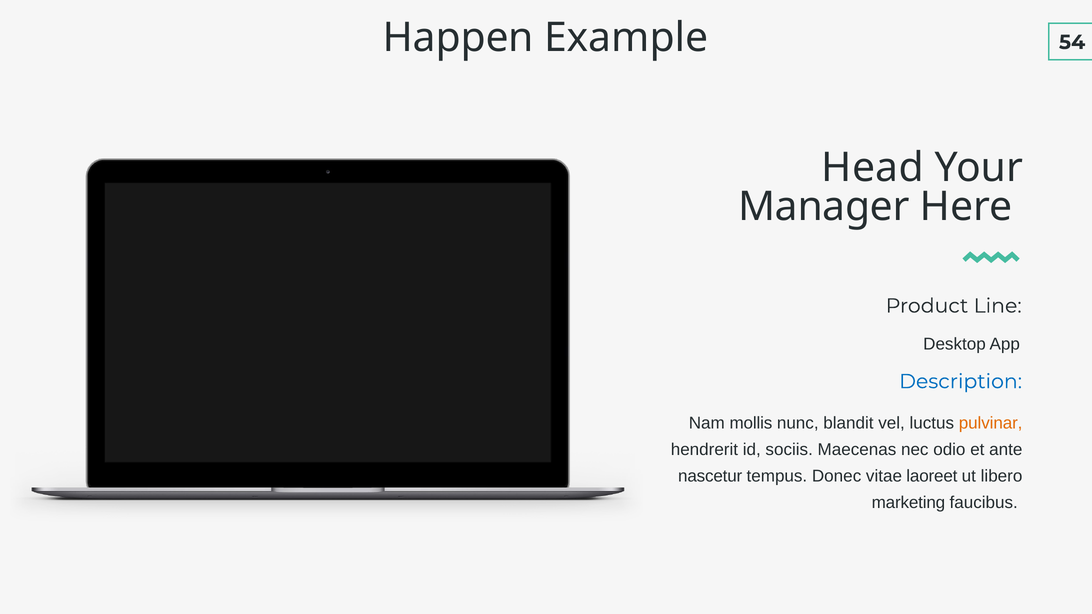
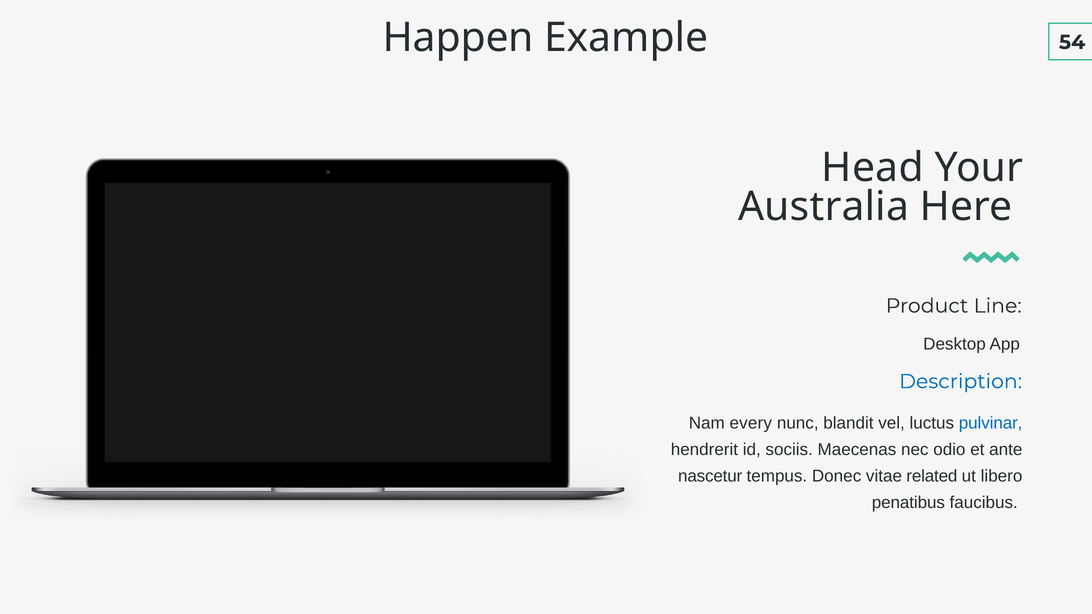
Manager: Manager -> Australia (824, 207)
mollis: mollis -> every (751, 423)
pulvinar colour: orange -> blue (991, 423)
laoreet: laoreet -> related (932, 476)
marketing: marketing -> penatibus (908, 503)
